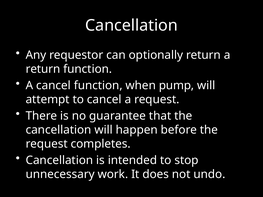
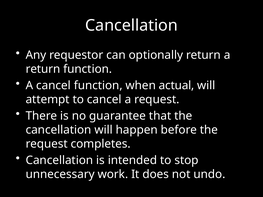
pump: pump -> actual (176, 86)
